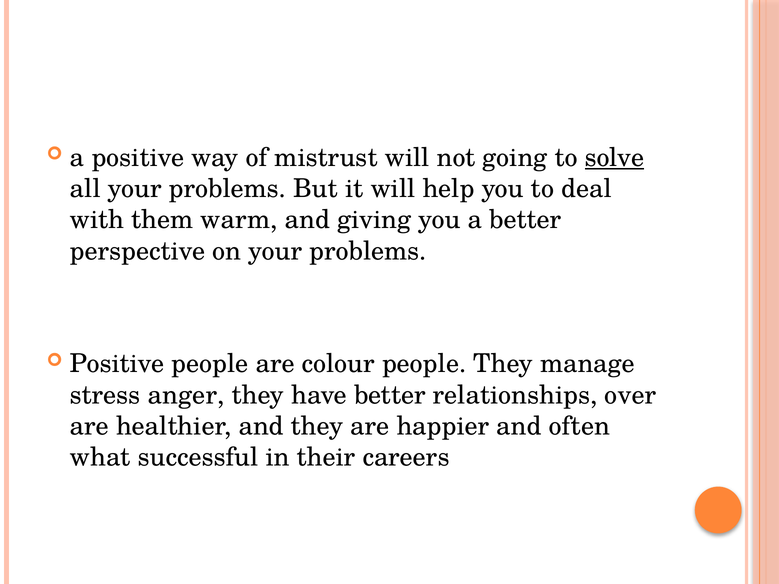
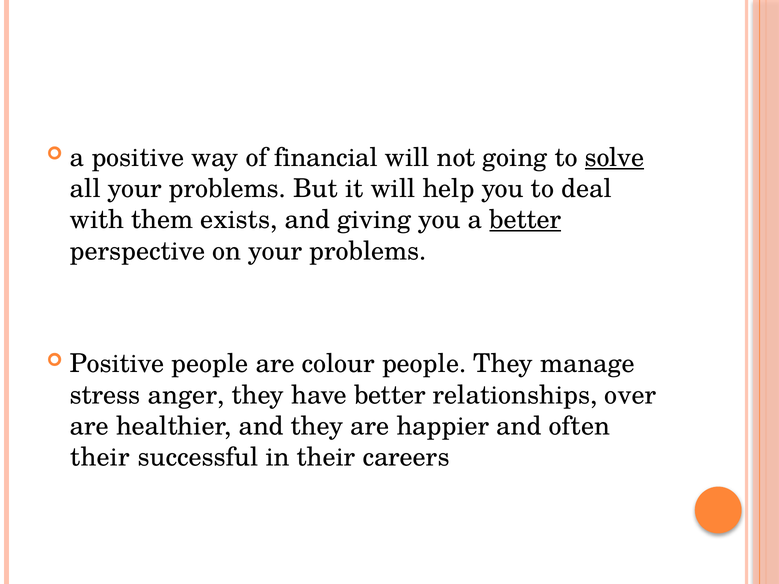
mistrust: mistrust -> financial (326, 158)
warm: warm -> exists (239, 220)
better underline: none -> present (525, 220)
what: what -> their (100, 458)
